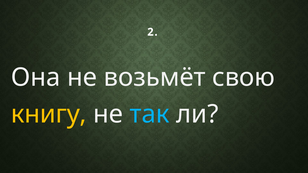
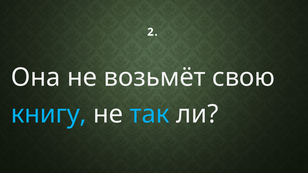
книгу colour: yellow -> light blue (49, 114)
